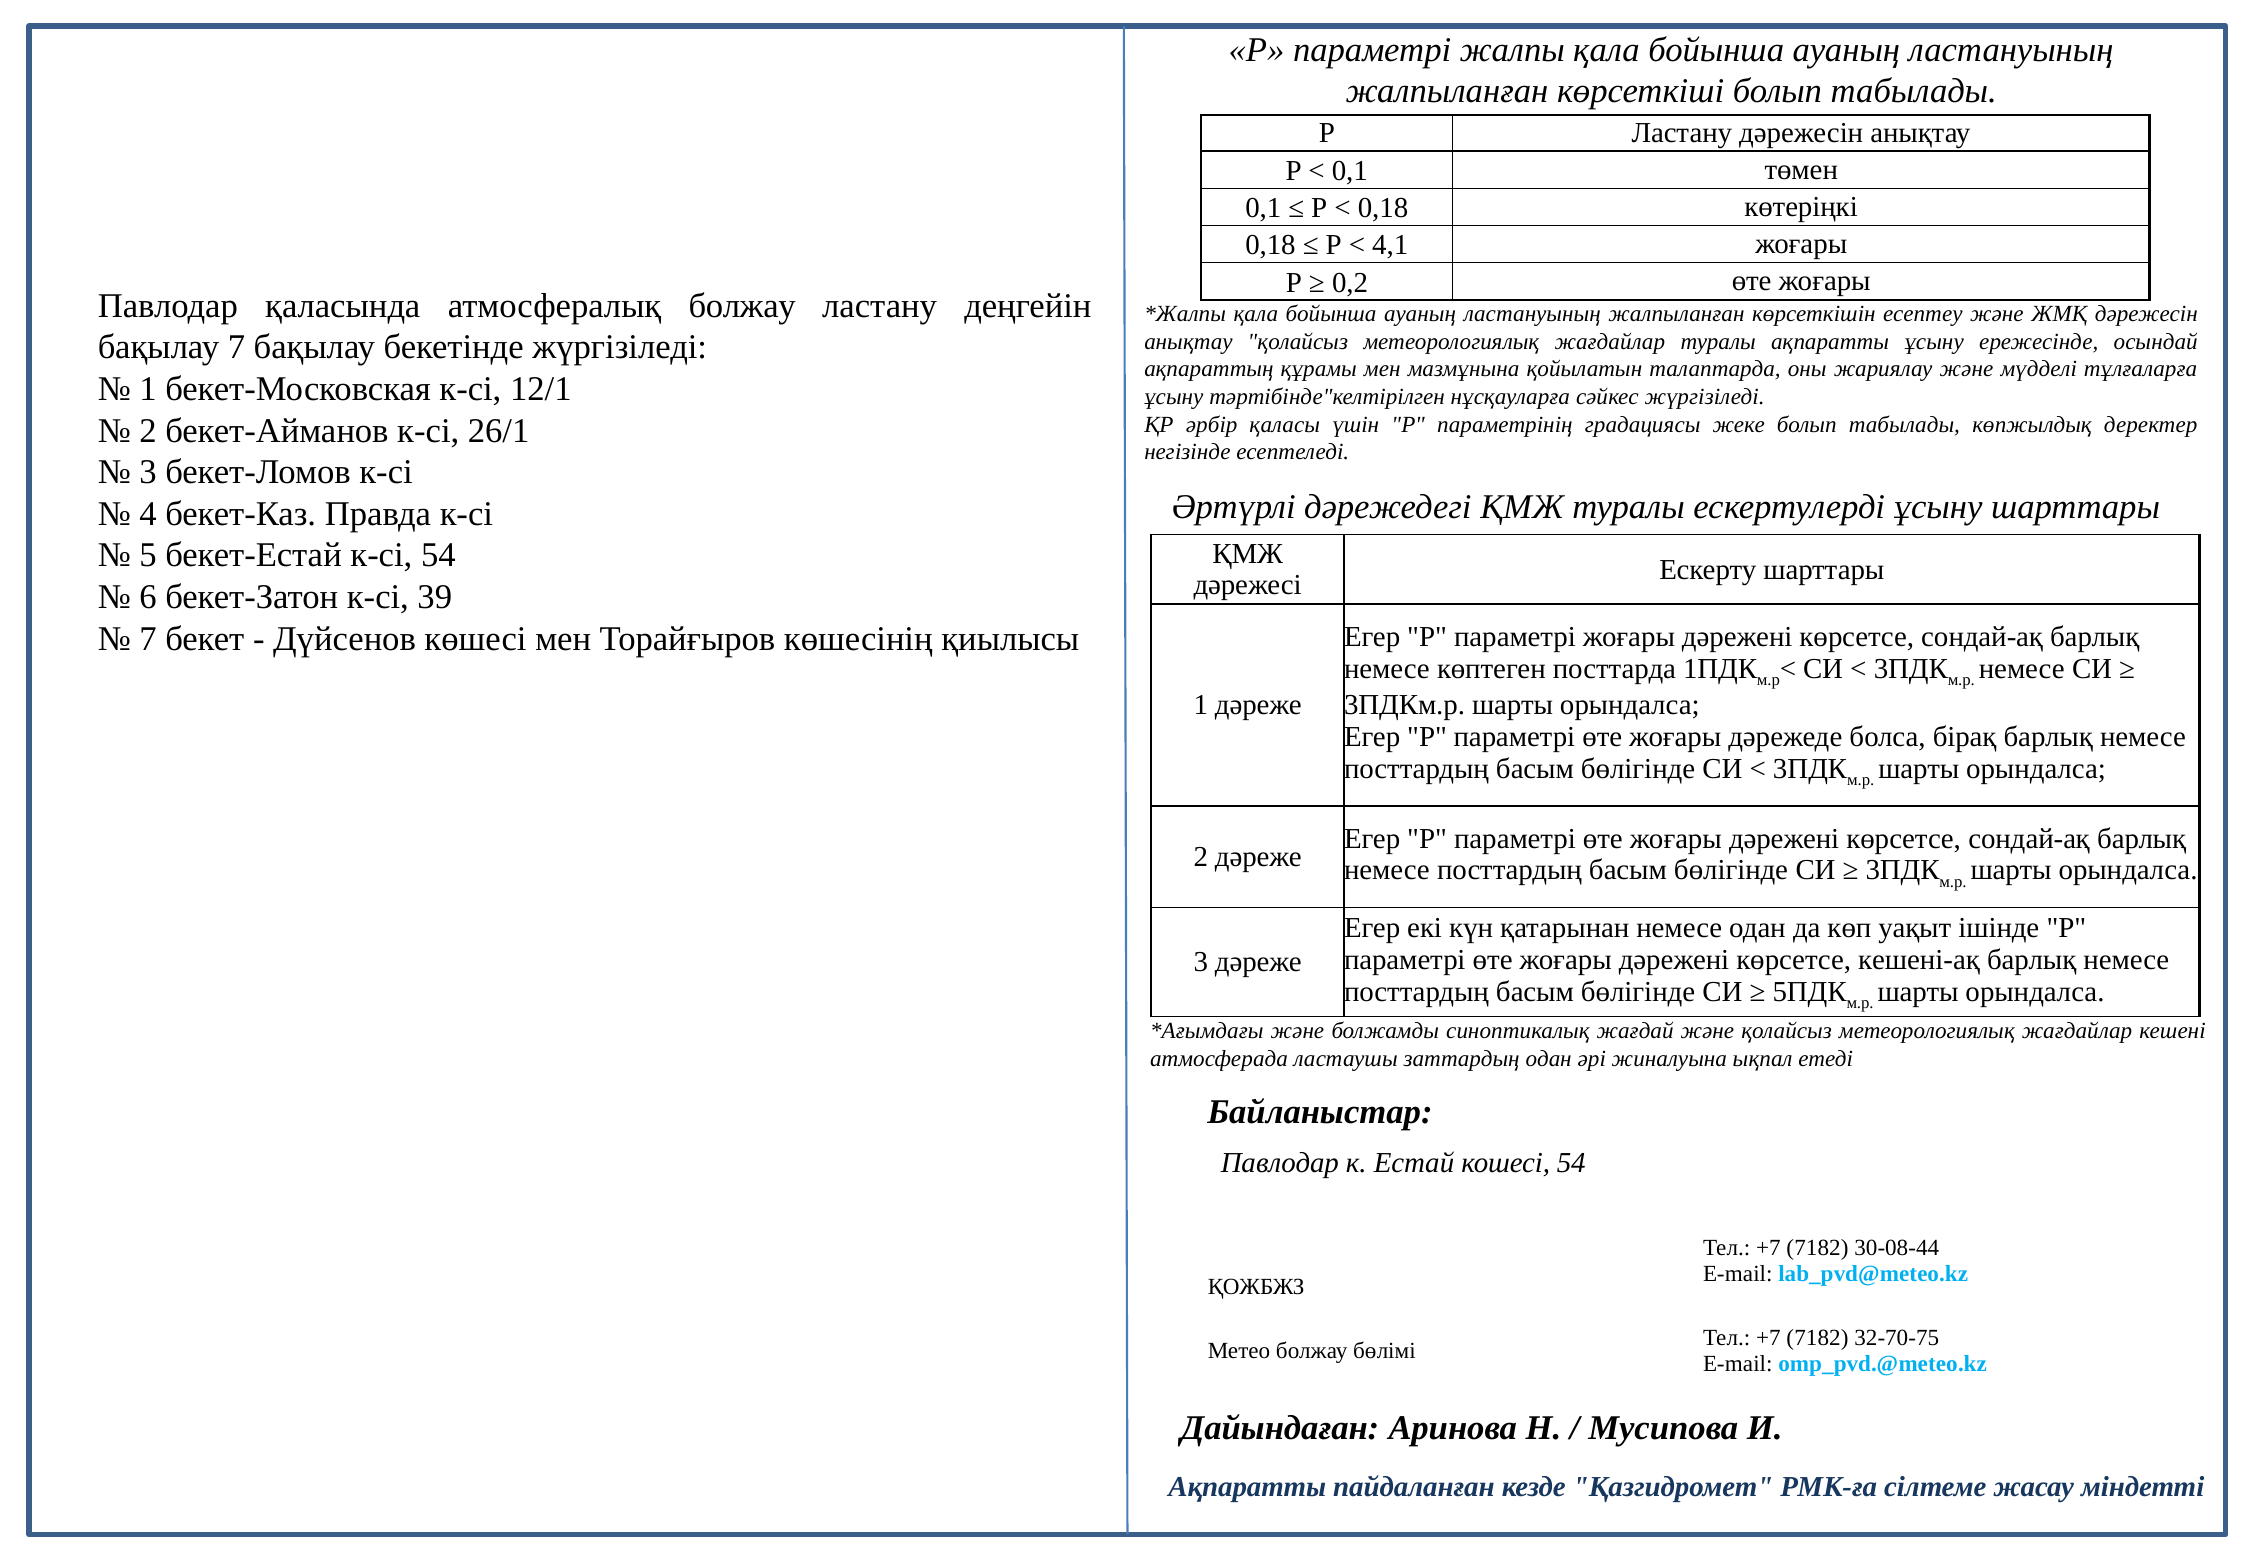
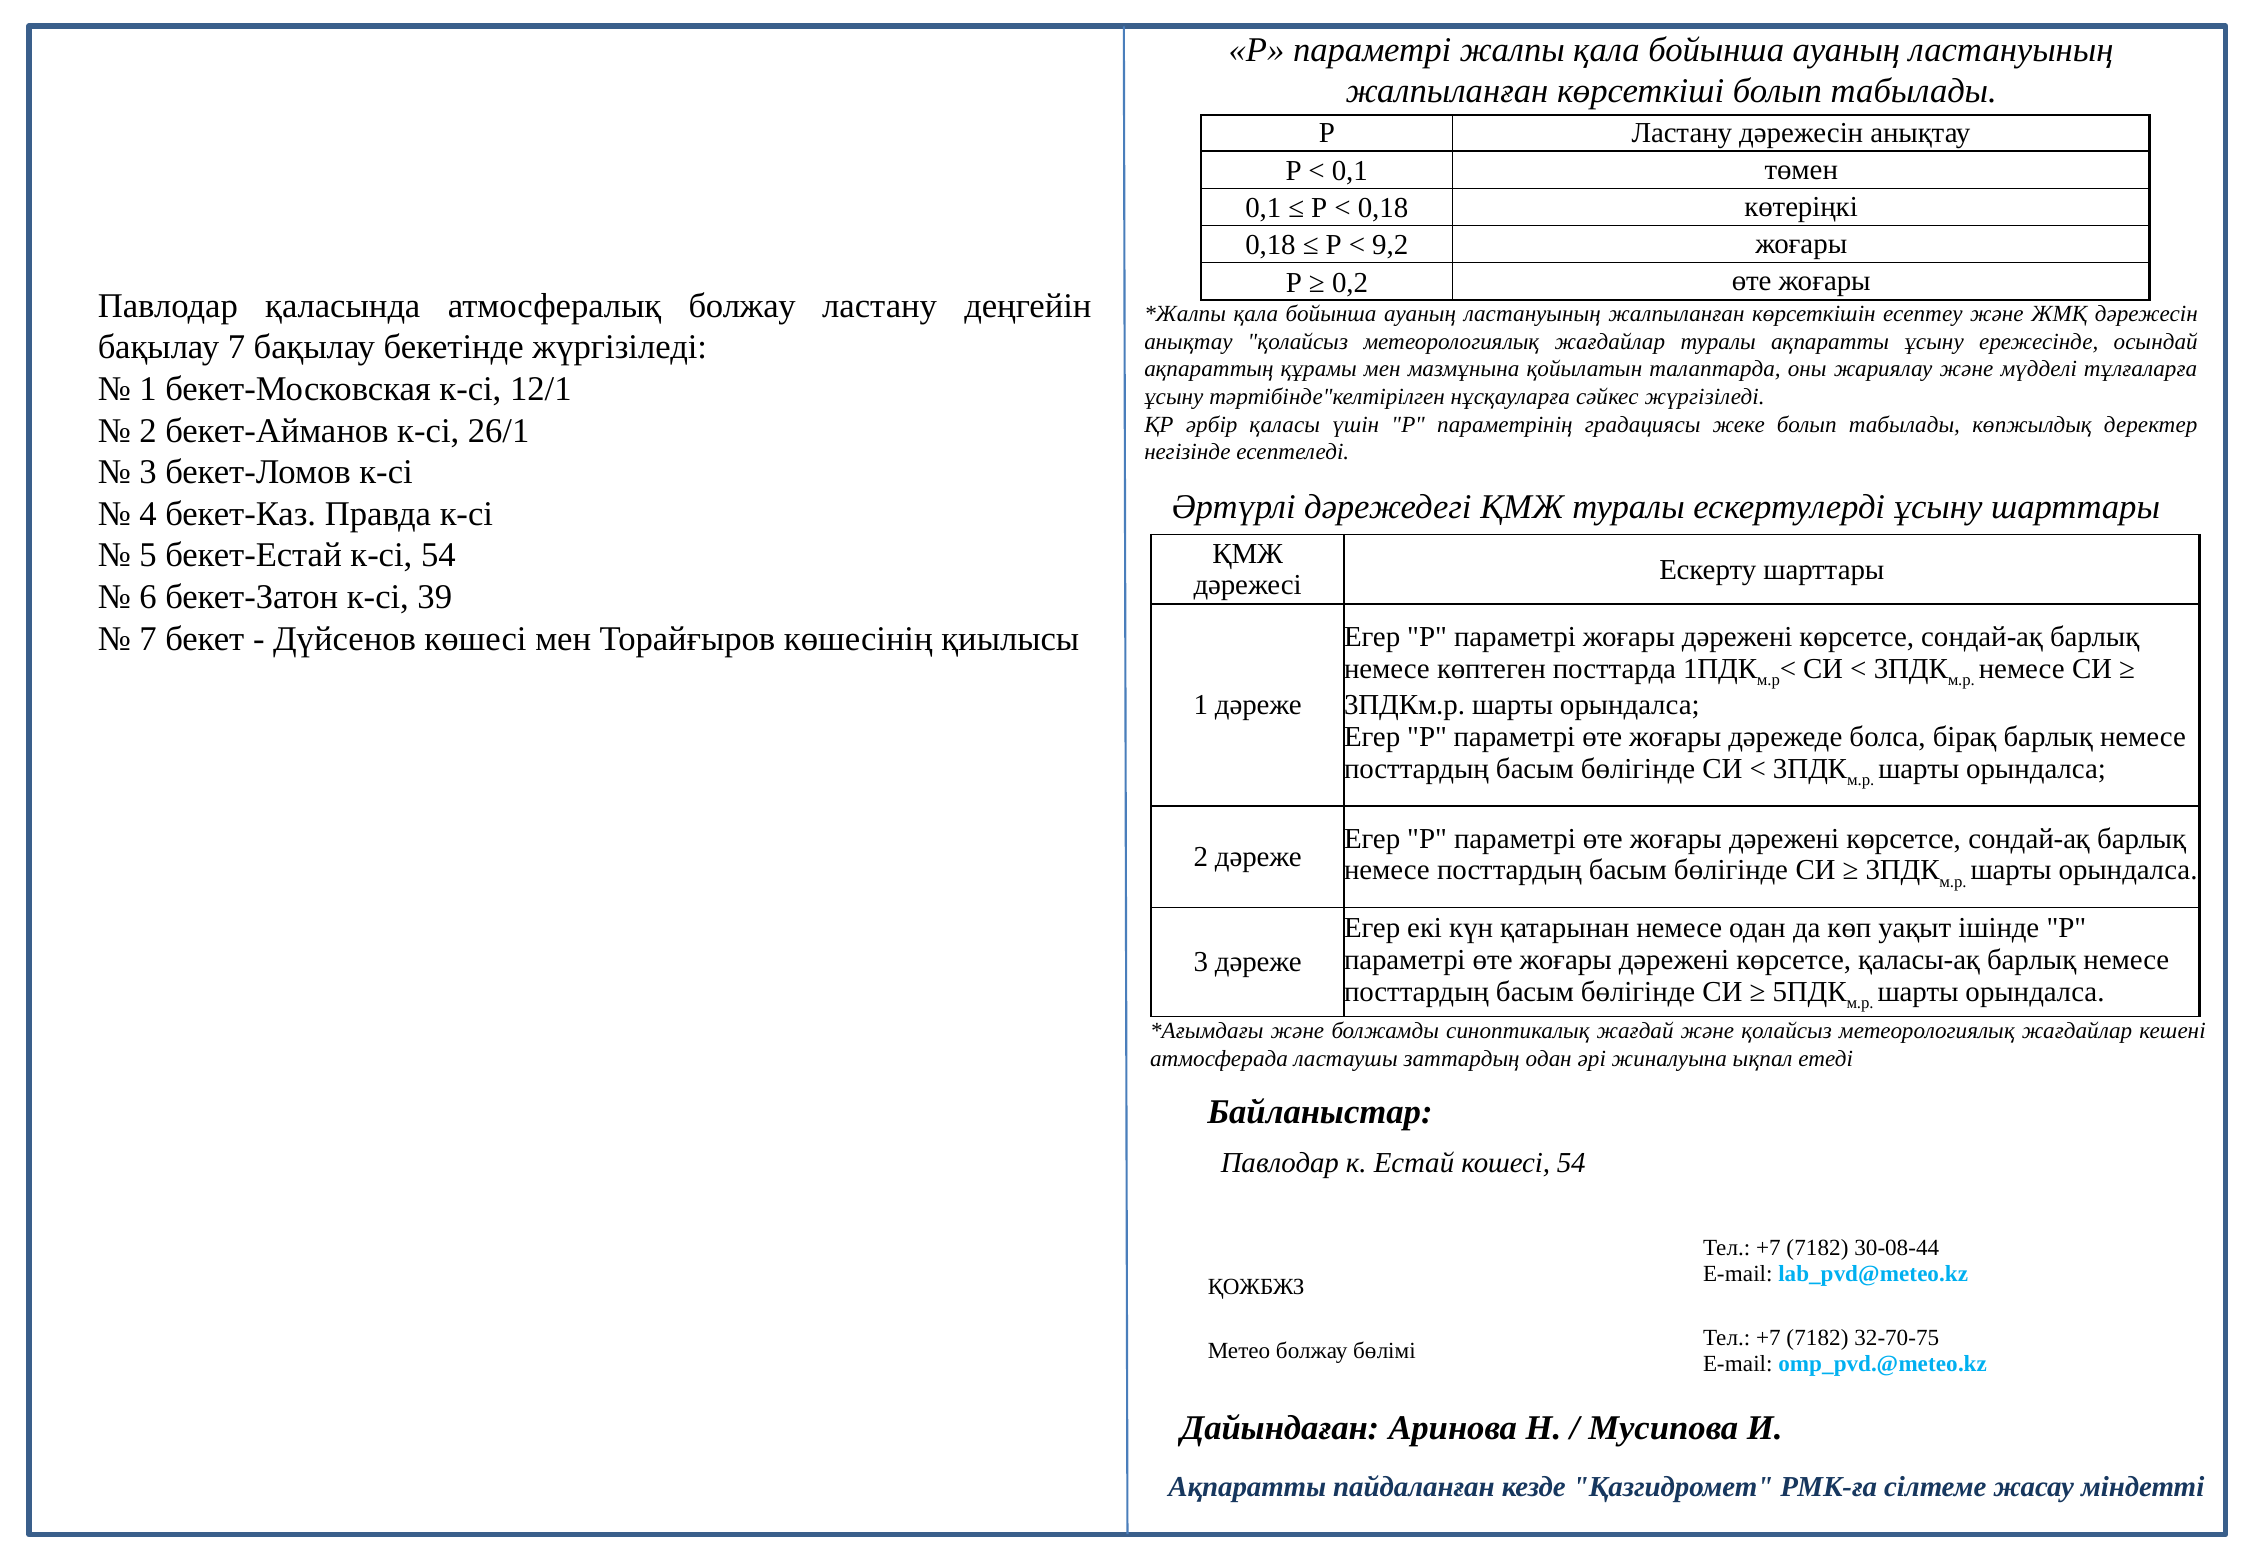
4,1: 4,1 -> 9,2 (1390, 245)
кешені-ақ: кешені-ақ -> қаласы-ақ (1919, 960)
